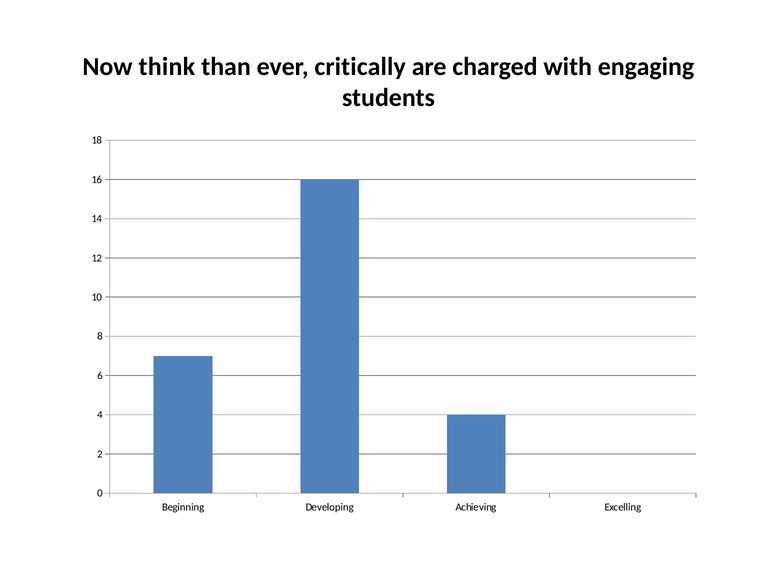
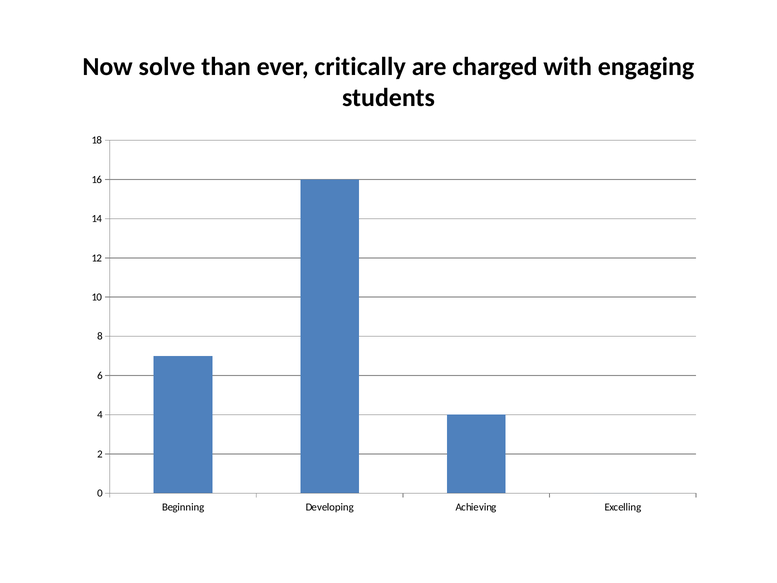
think: think -> solve (167, 67)
